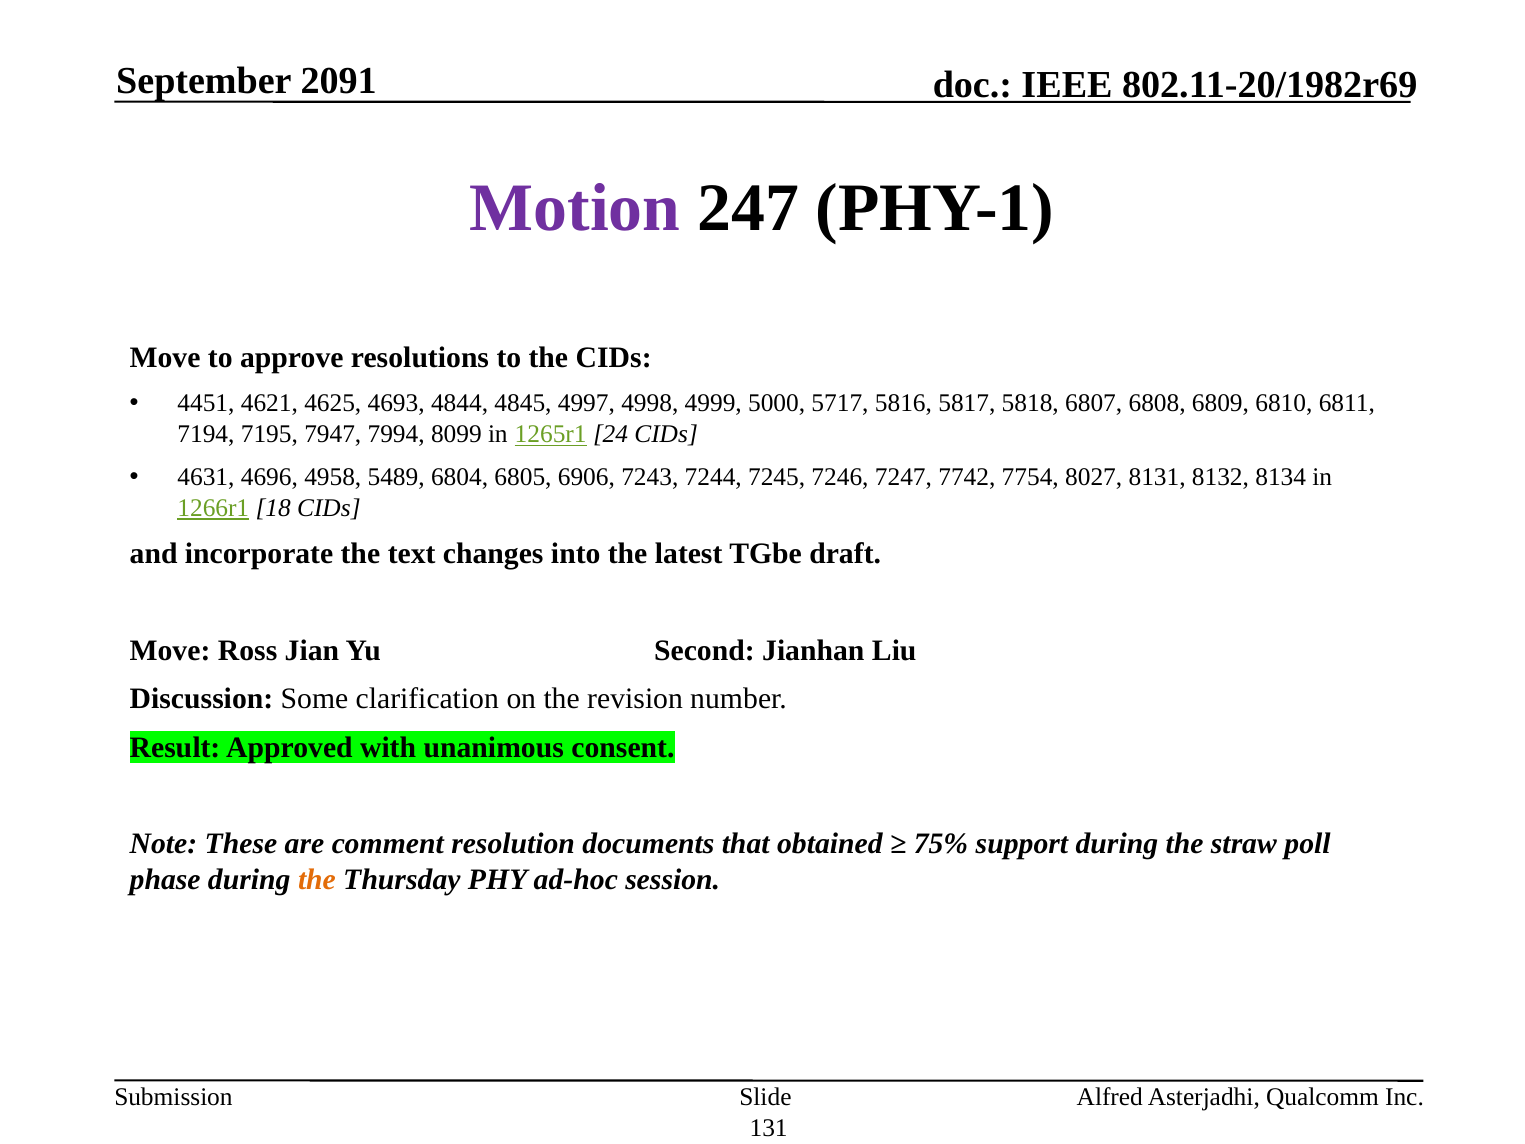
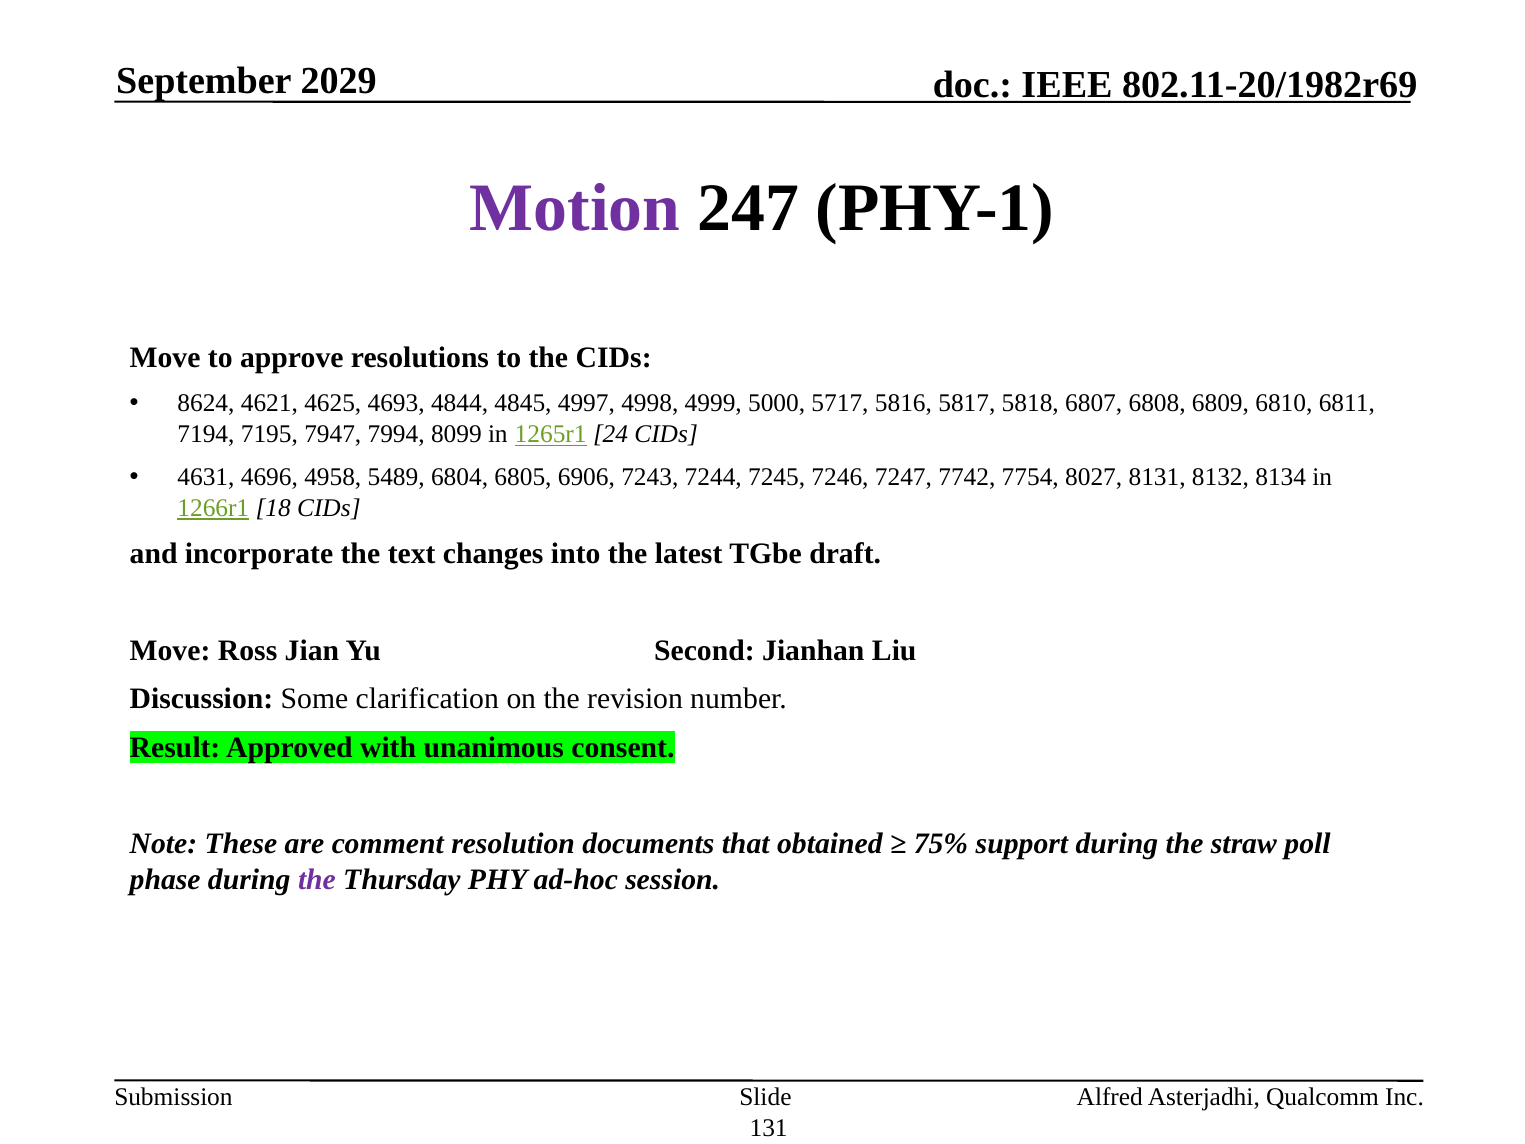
2091: 2091 -> 2029 (339, 81)
4451: 4451 -> 8624 (206, 403)
the colour: orange -> purple (317, 879)
